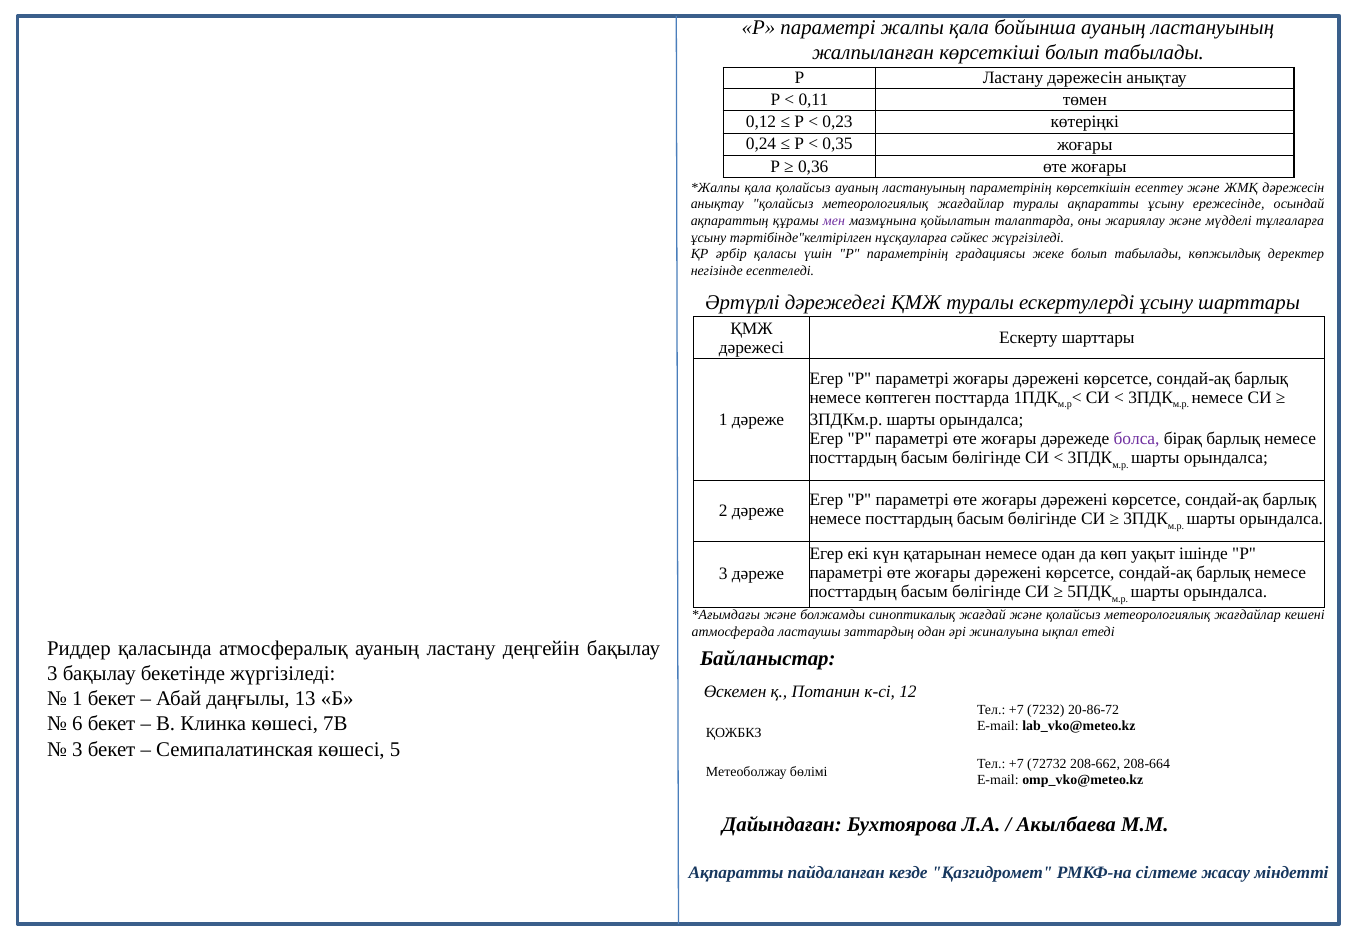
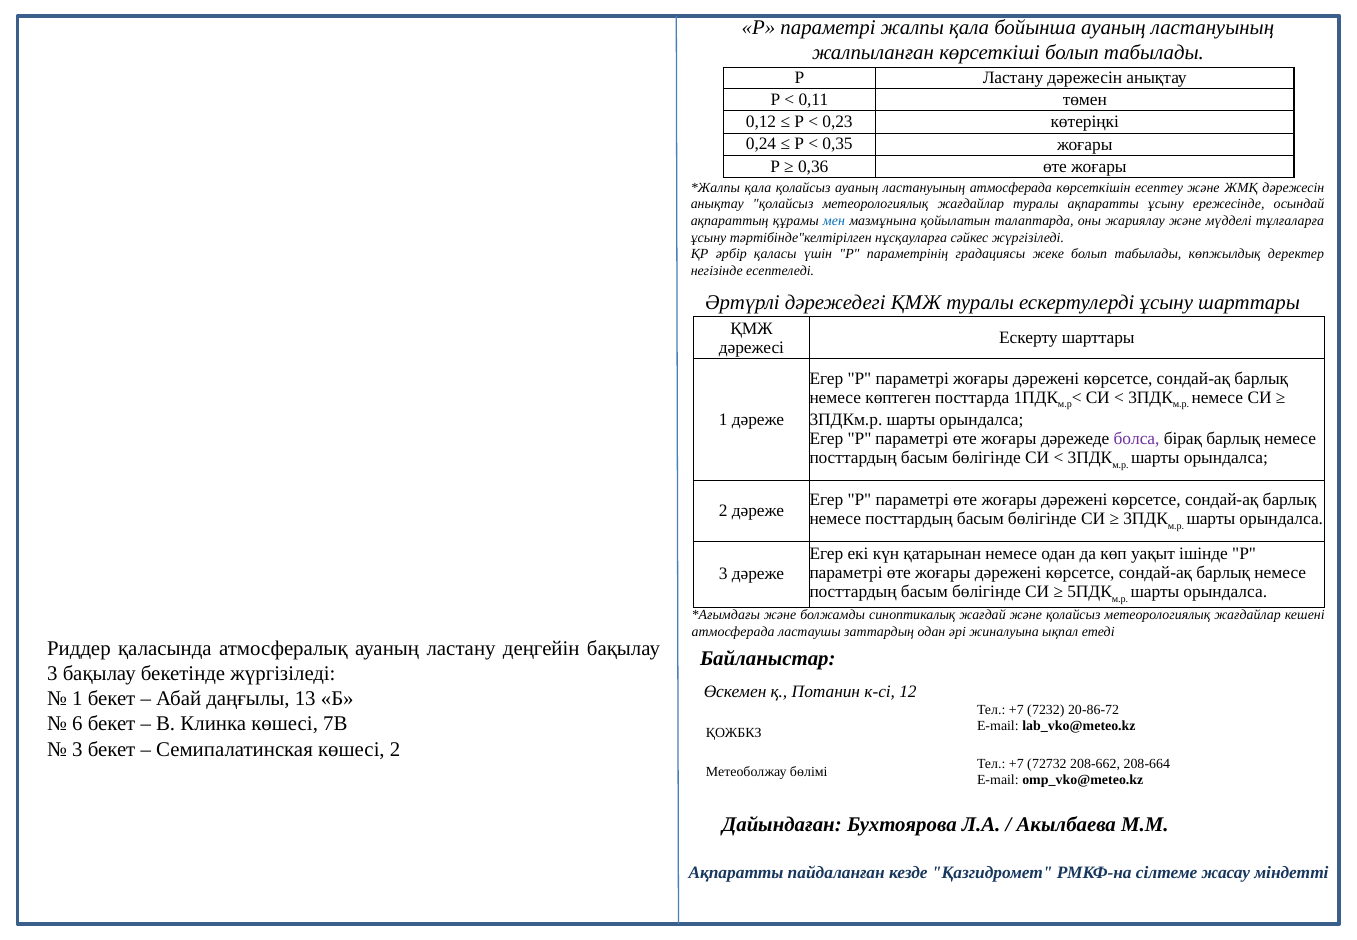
ластануының параметрінің: параметрінің -> атмосферада (1011, 187)
мен colour: purple -> blue (834, 221)
көшесі 5: 5 -> 2 (395, 749)
